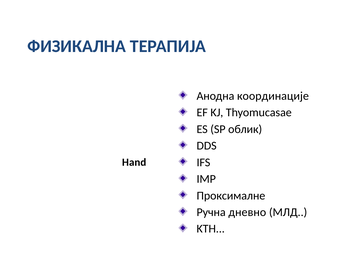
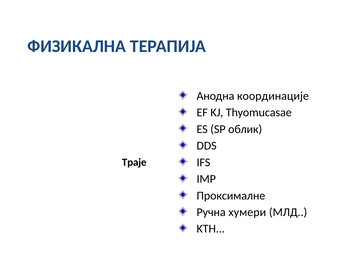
Hand: Hand -> Траје (134, 162)
дневно: дневно -> хумери (247, 212)
